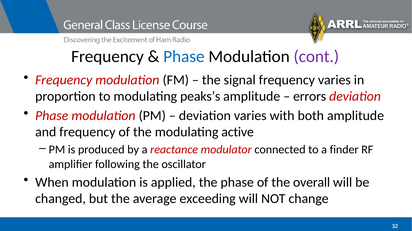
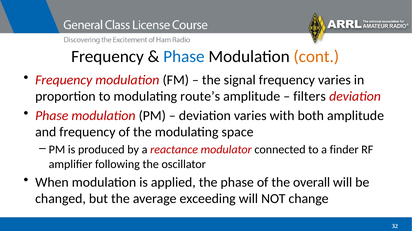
cont colour: purple -> orange (316, 57)
peaks’s: peaks’s -> route’s (200, 97)
errors: errors -> filters (310, 97)
active: active -> space (238, 132)
